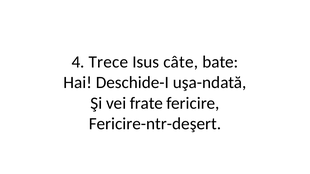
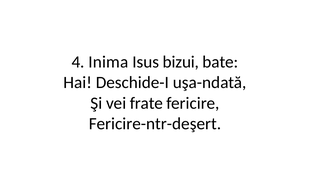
Trece: Trece -> Inima (108, 62)
câte: câte -> bizui (181, 62)
